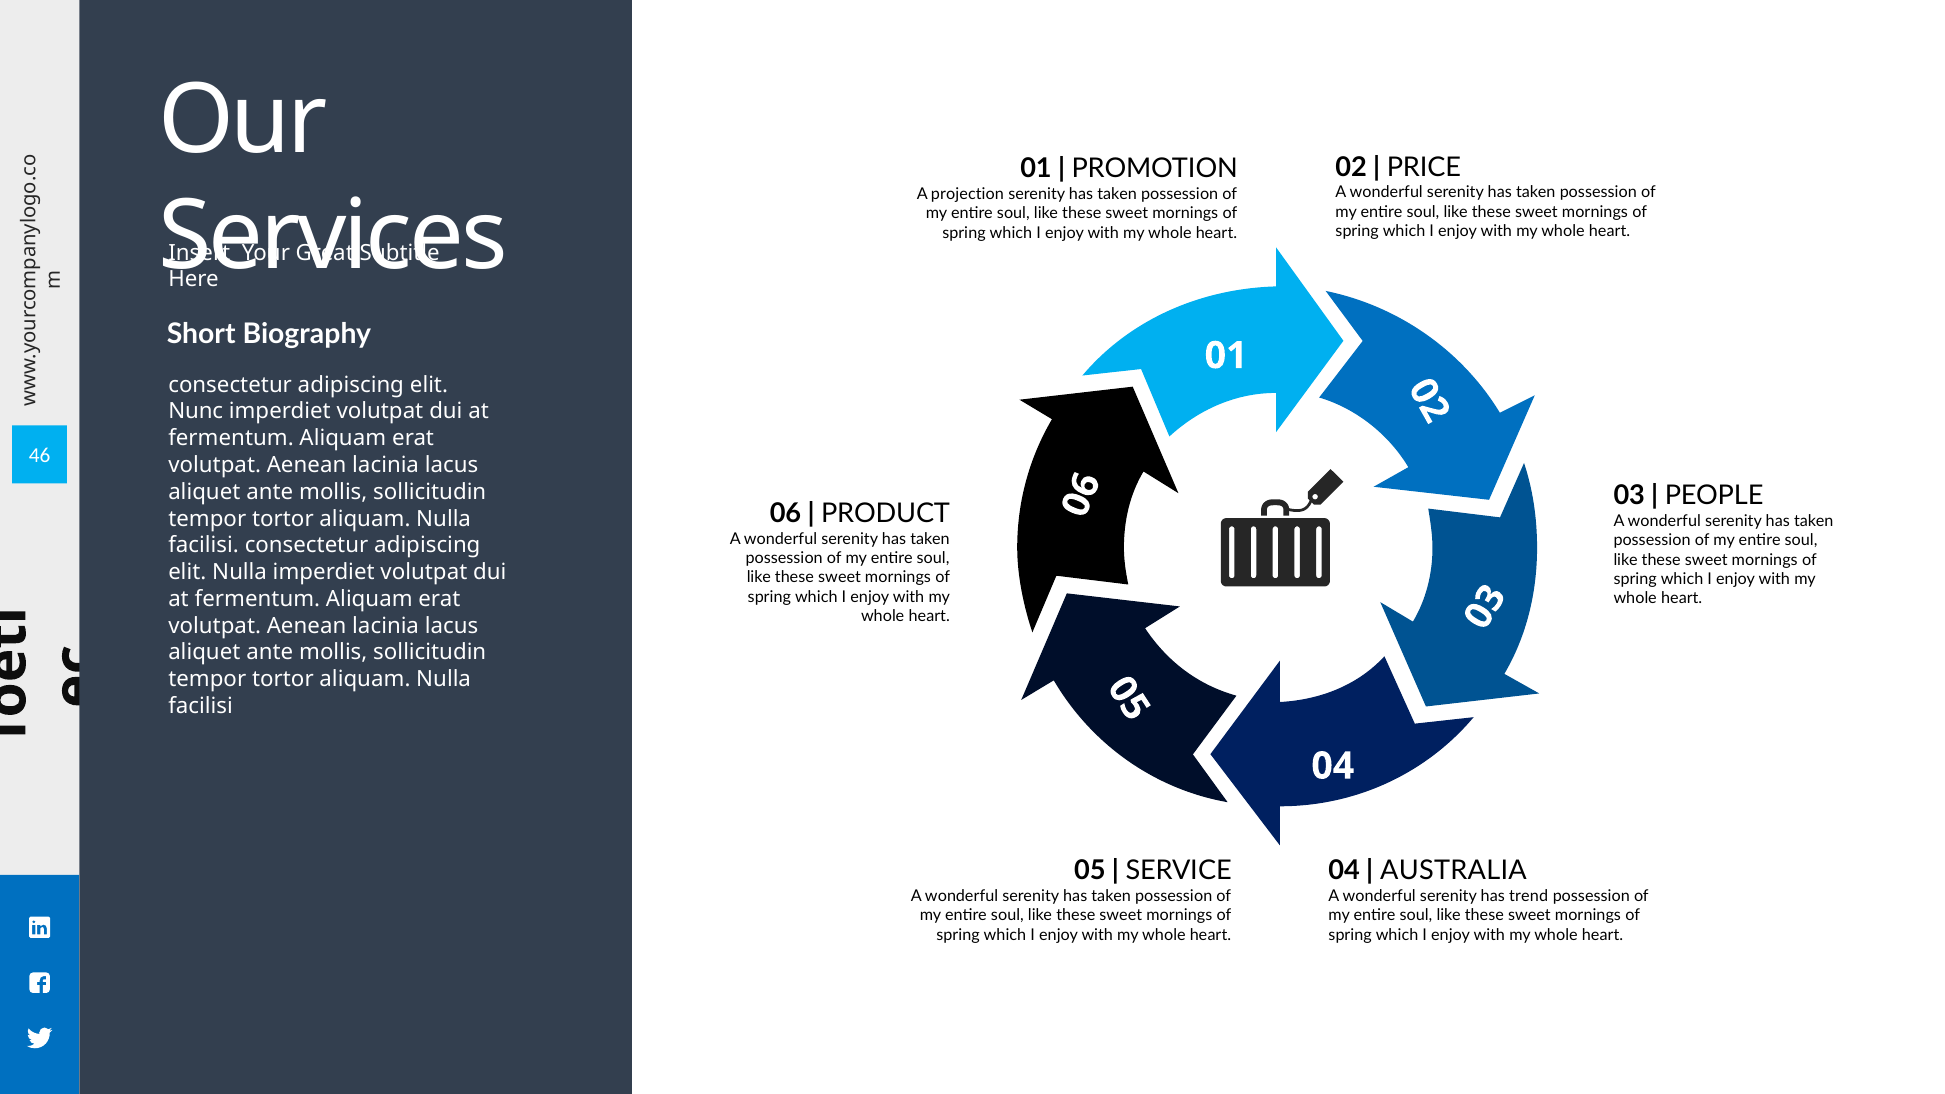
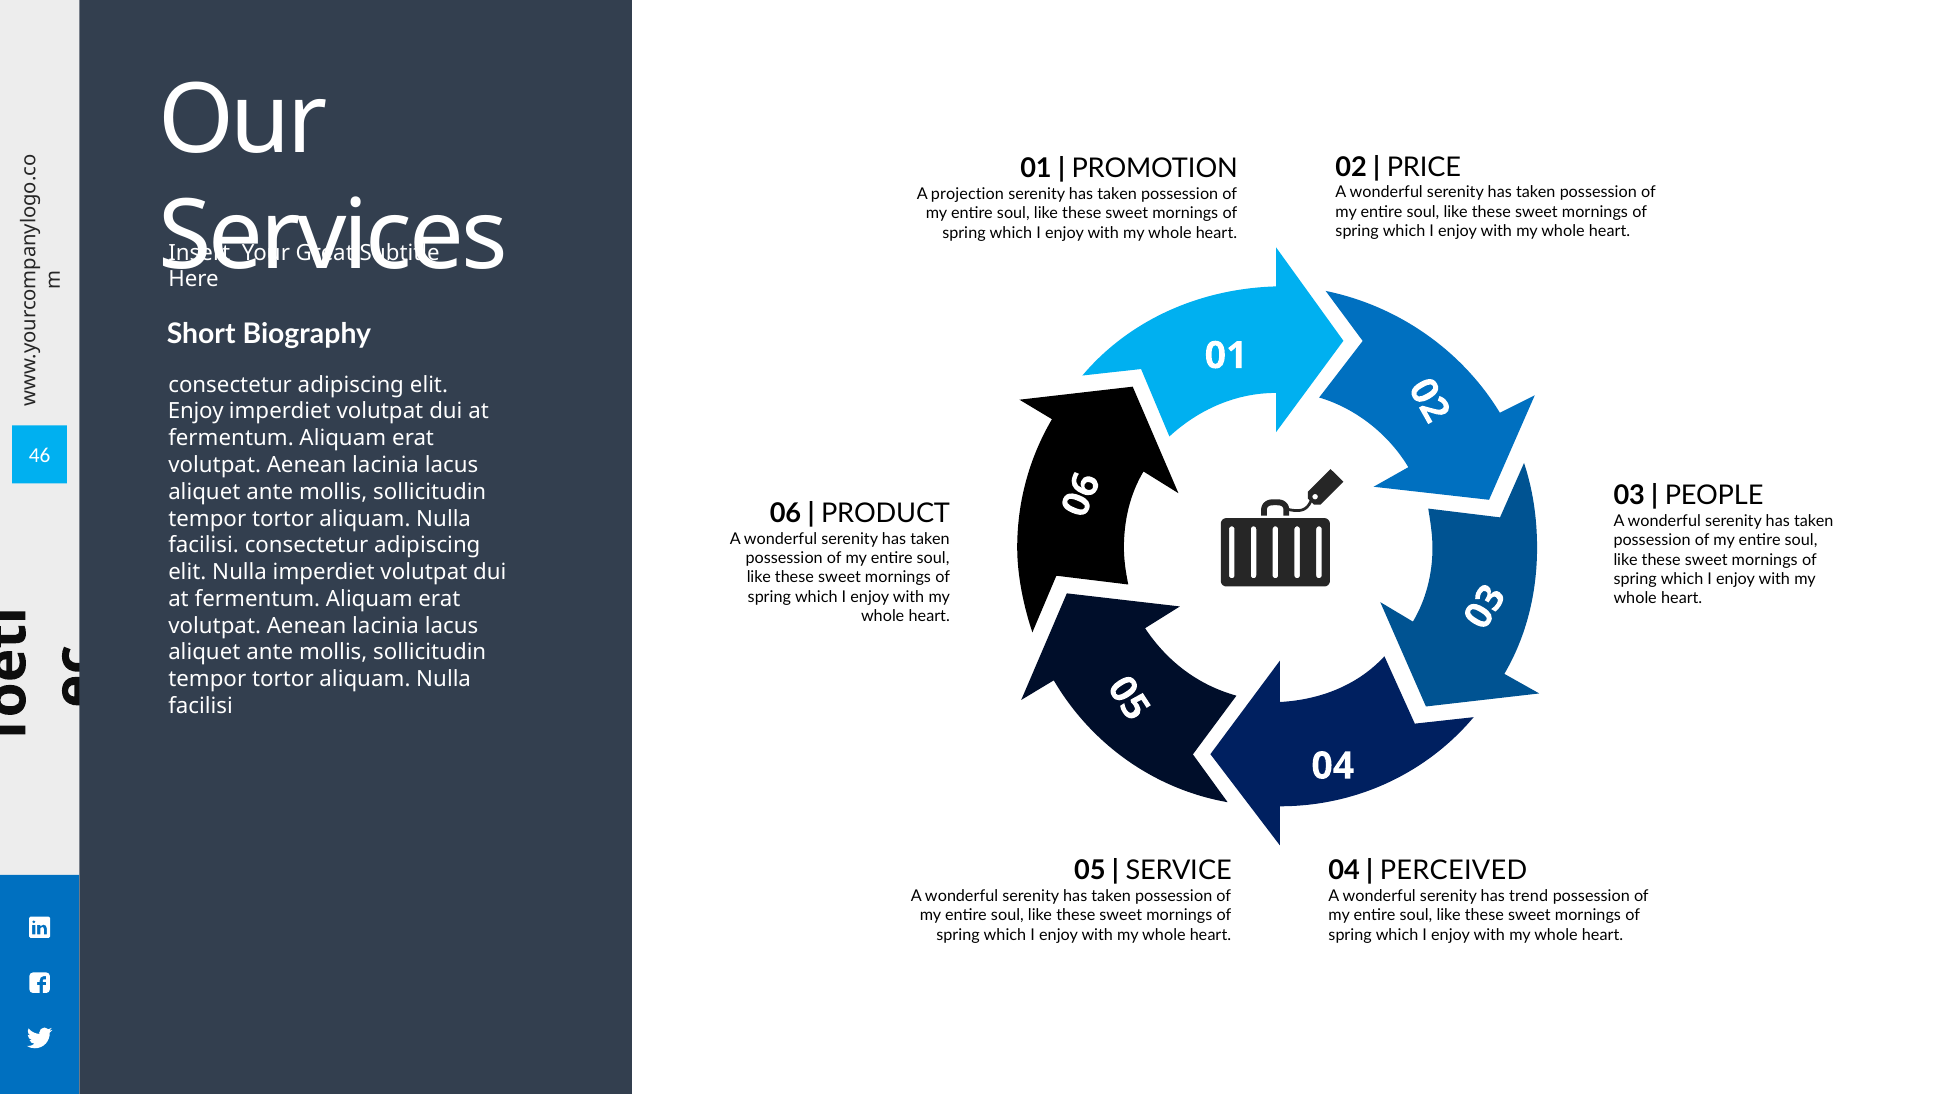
Nunc: Nunc -> Enjoy (196, 412)
AUSTRALIA: AUSTRALIA -> PERCEIVED (1454, 871)
